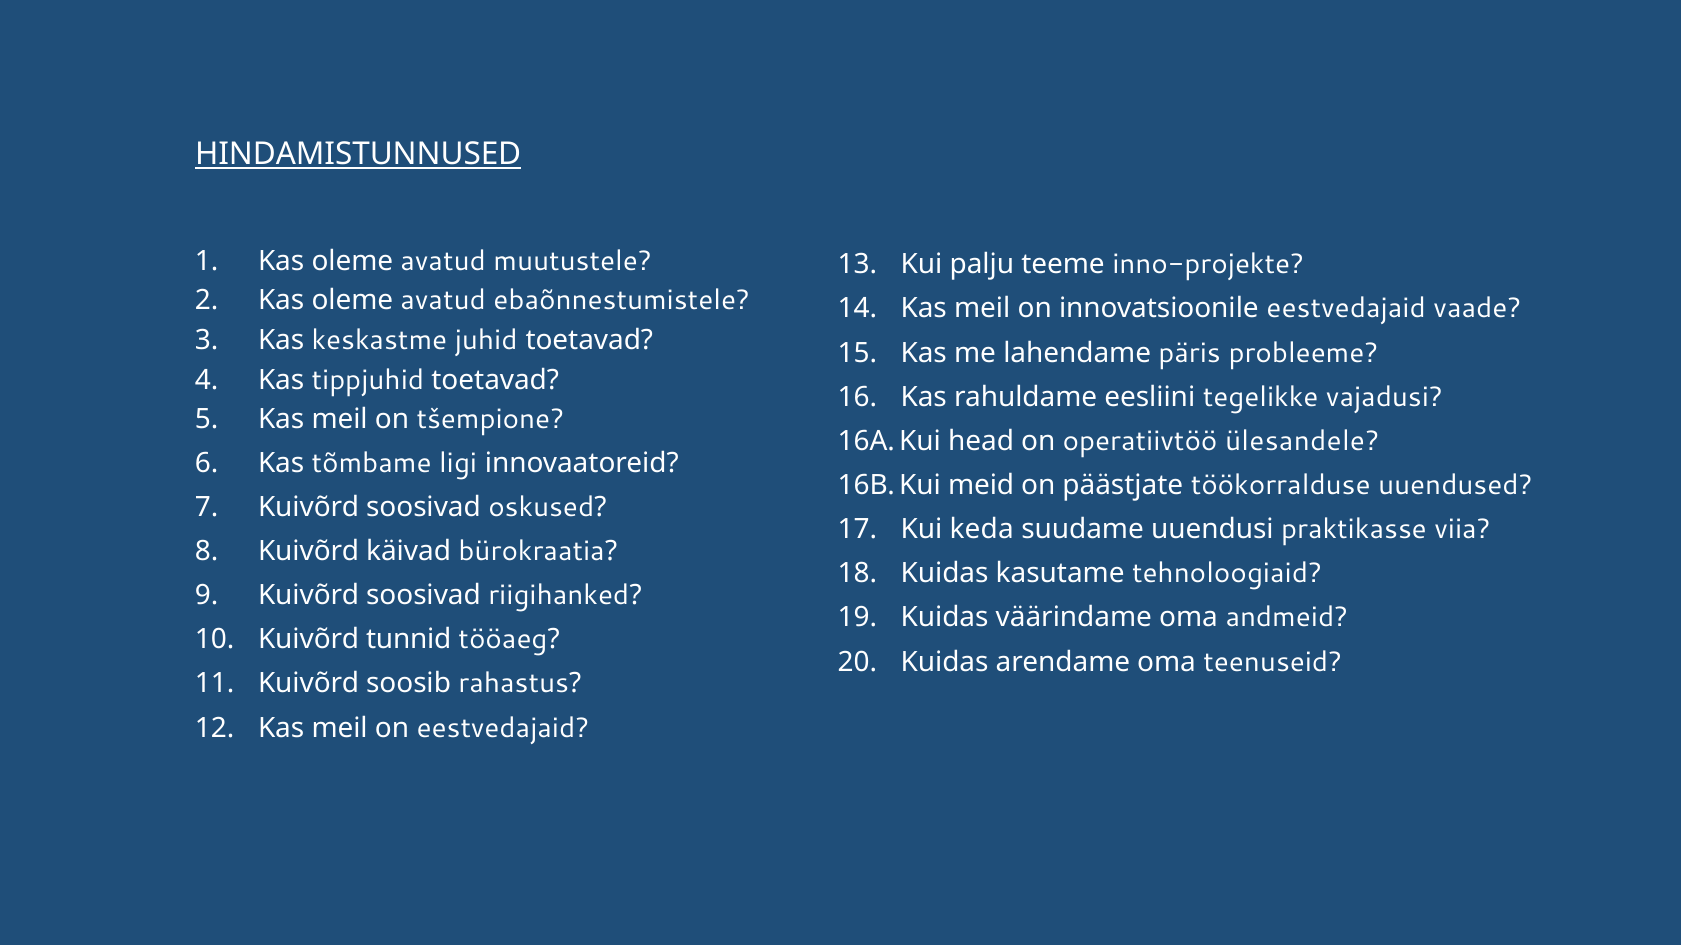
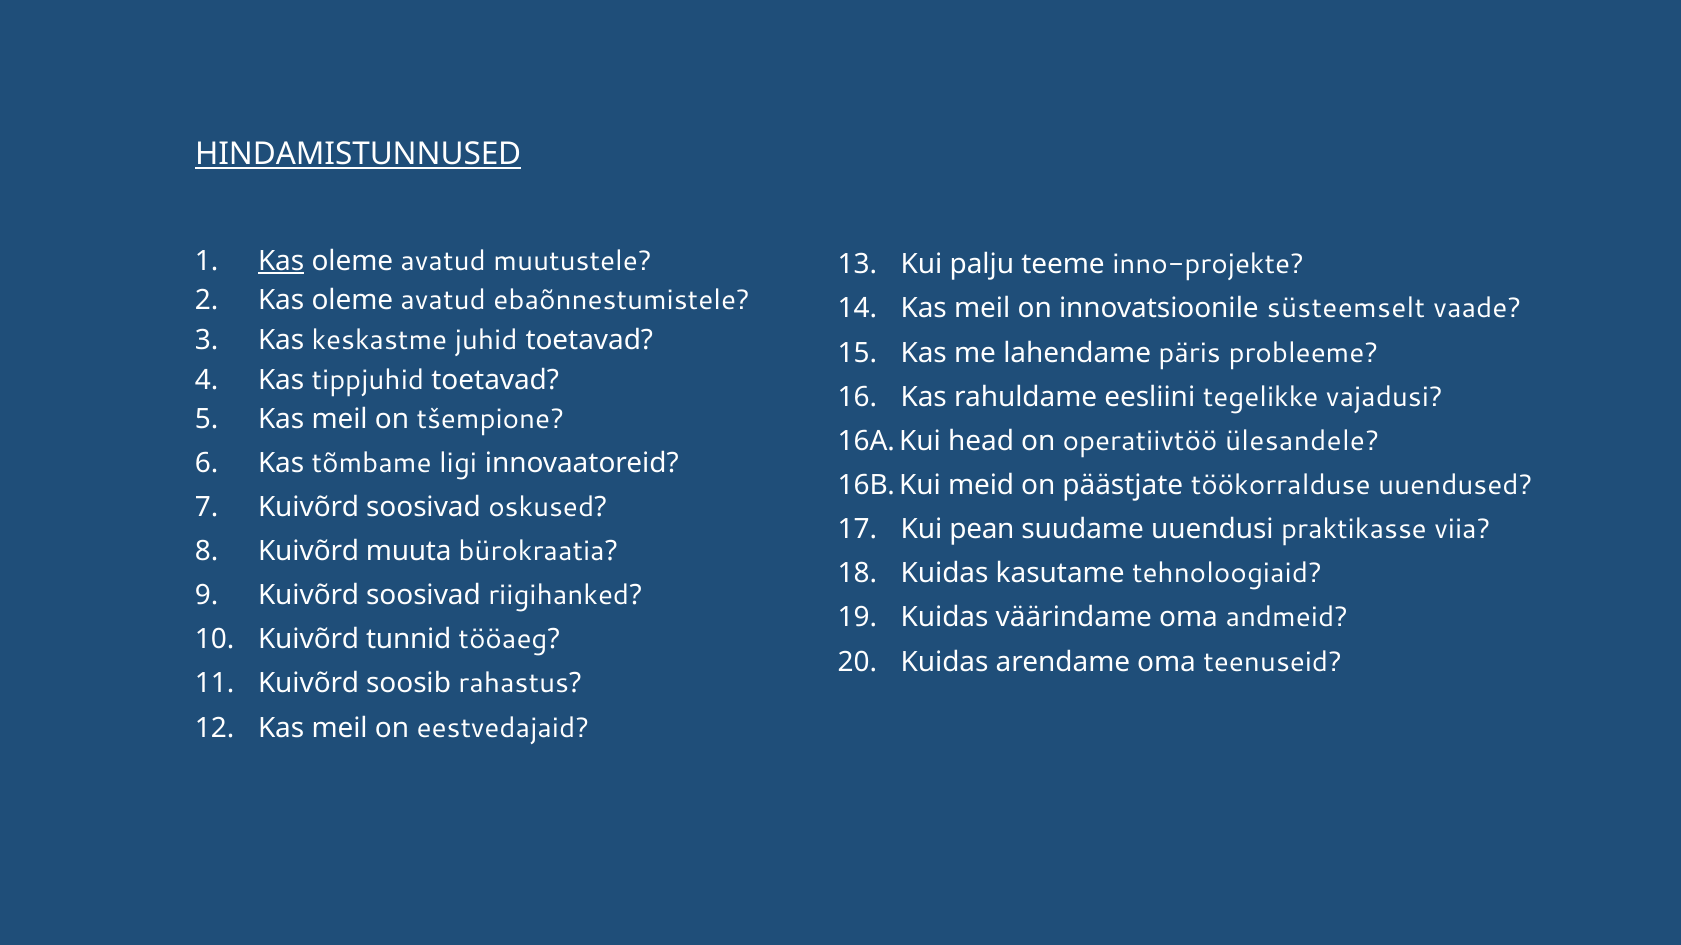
Kas underline: none -> present (281, 261)
innovatsioonile eestvedajaid: eestvedajaid -> süsteemselt (1346, 309)
keda: keda -> pean (982, 530)
käivad: käivad -> muuta (409, 552)
